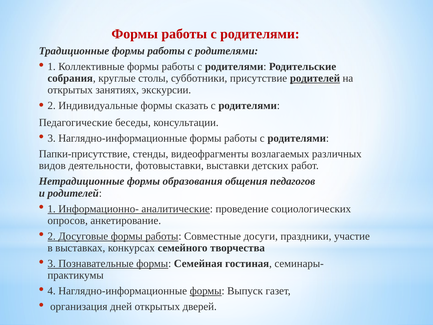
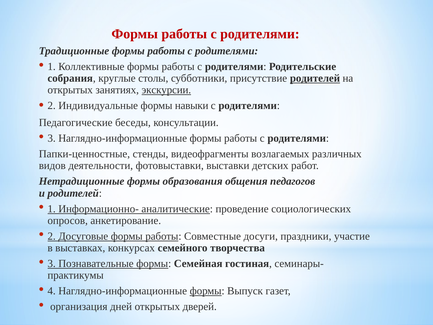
экскурсии underline: none -> present (166, 90)
сказать: сказать -> навыки (192, 106)
Папки-присутствие: Папки-присутствие -> Папки-ценностные (84, 154)
